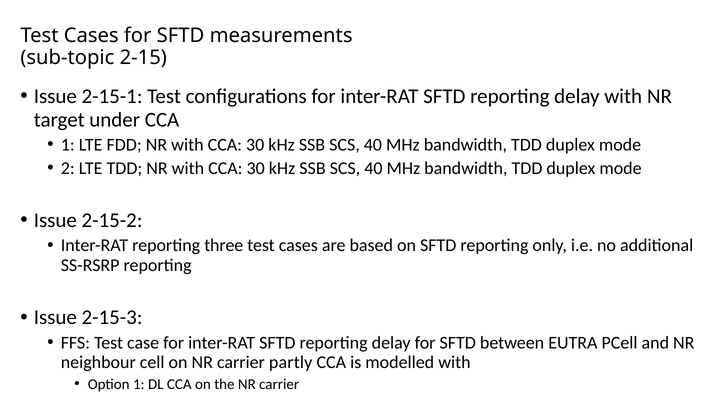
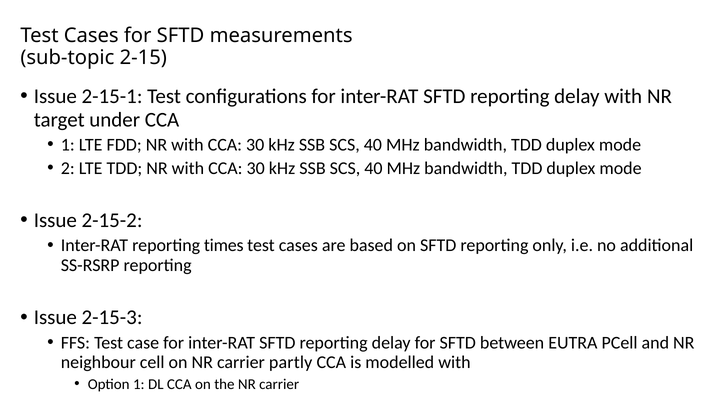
three: three -> times (224, 246)
